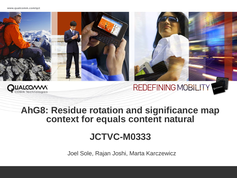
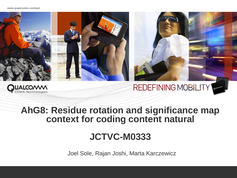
equals: equals -> coding (111, 119)
